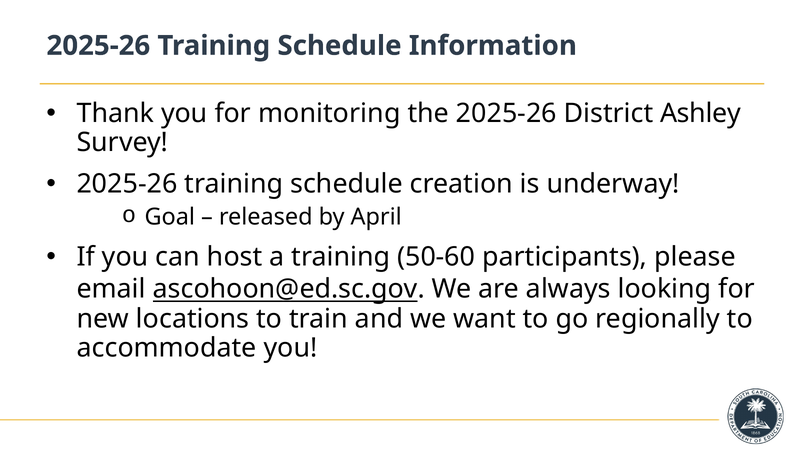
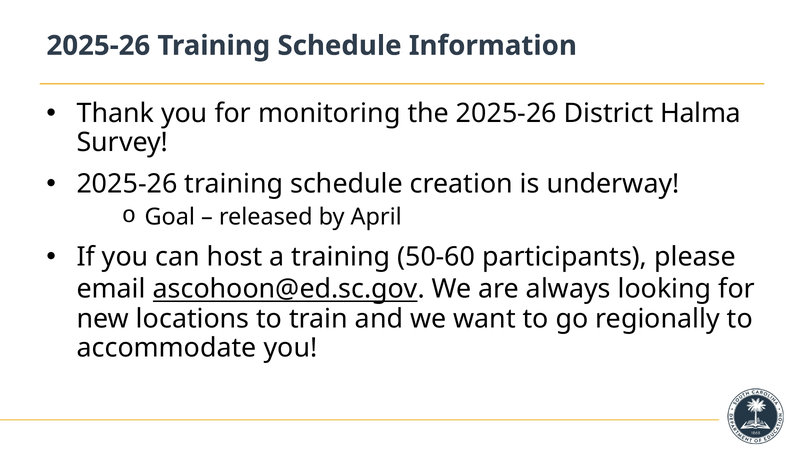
Ashley: Ashley -> Halma (701, 113)
